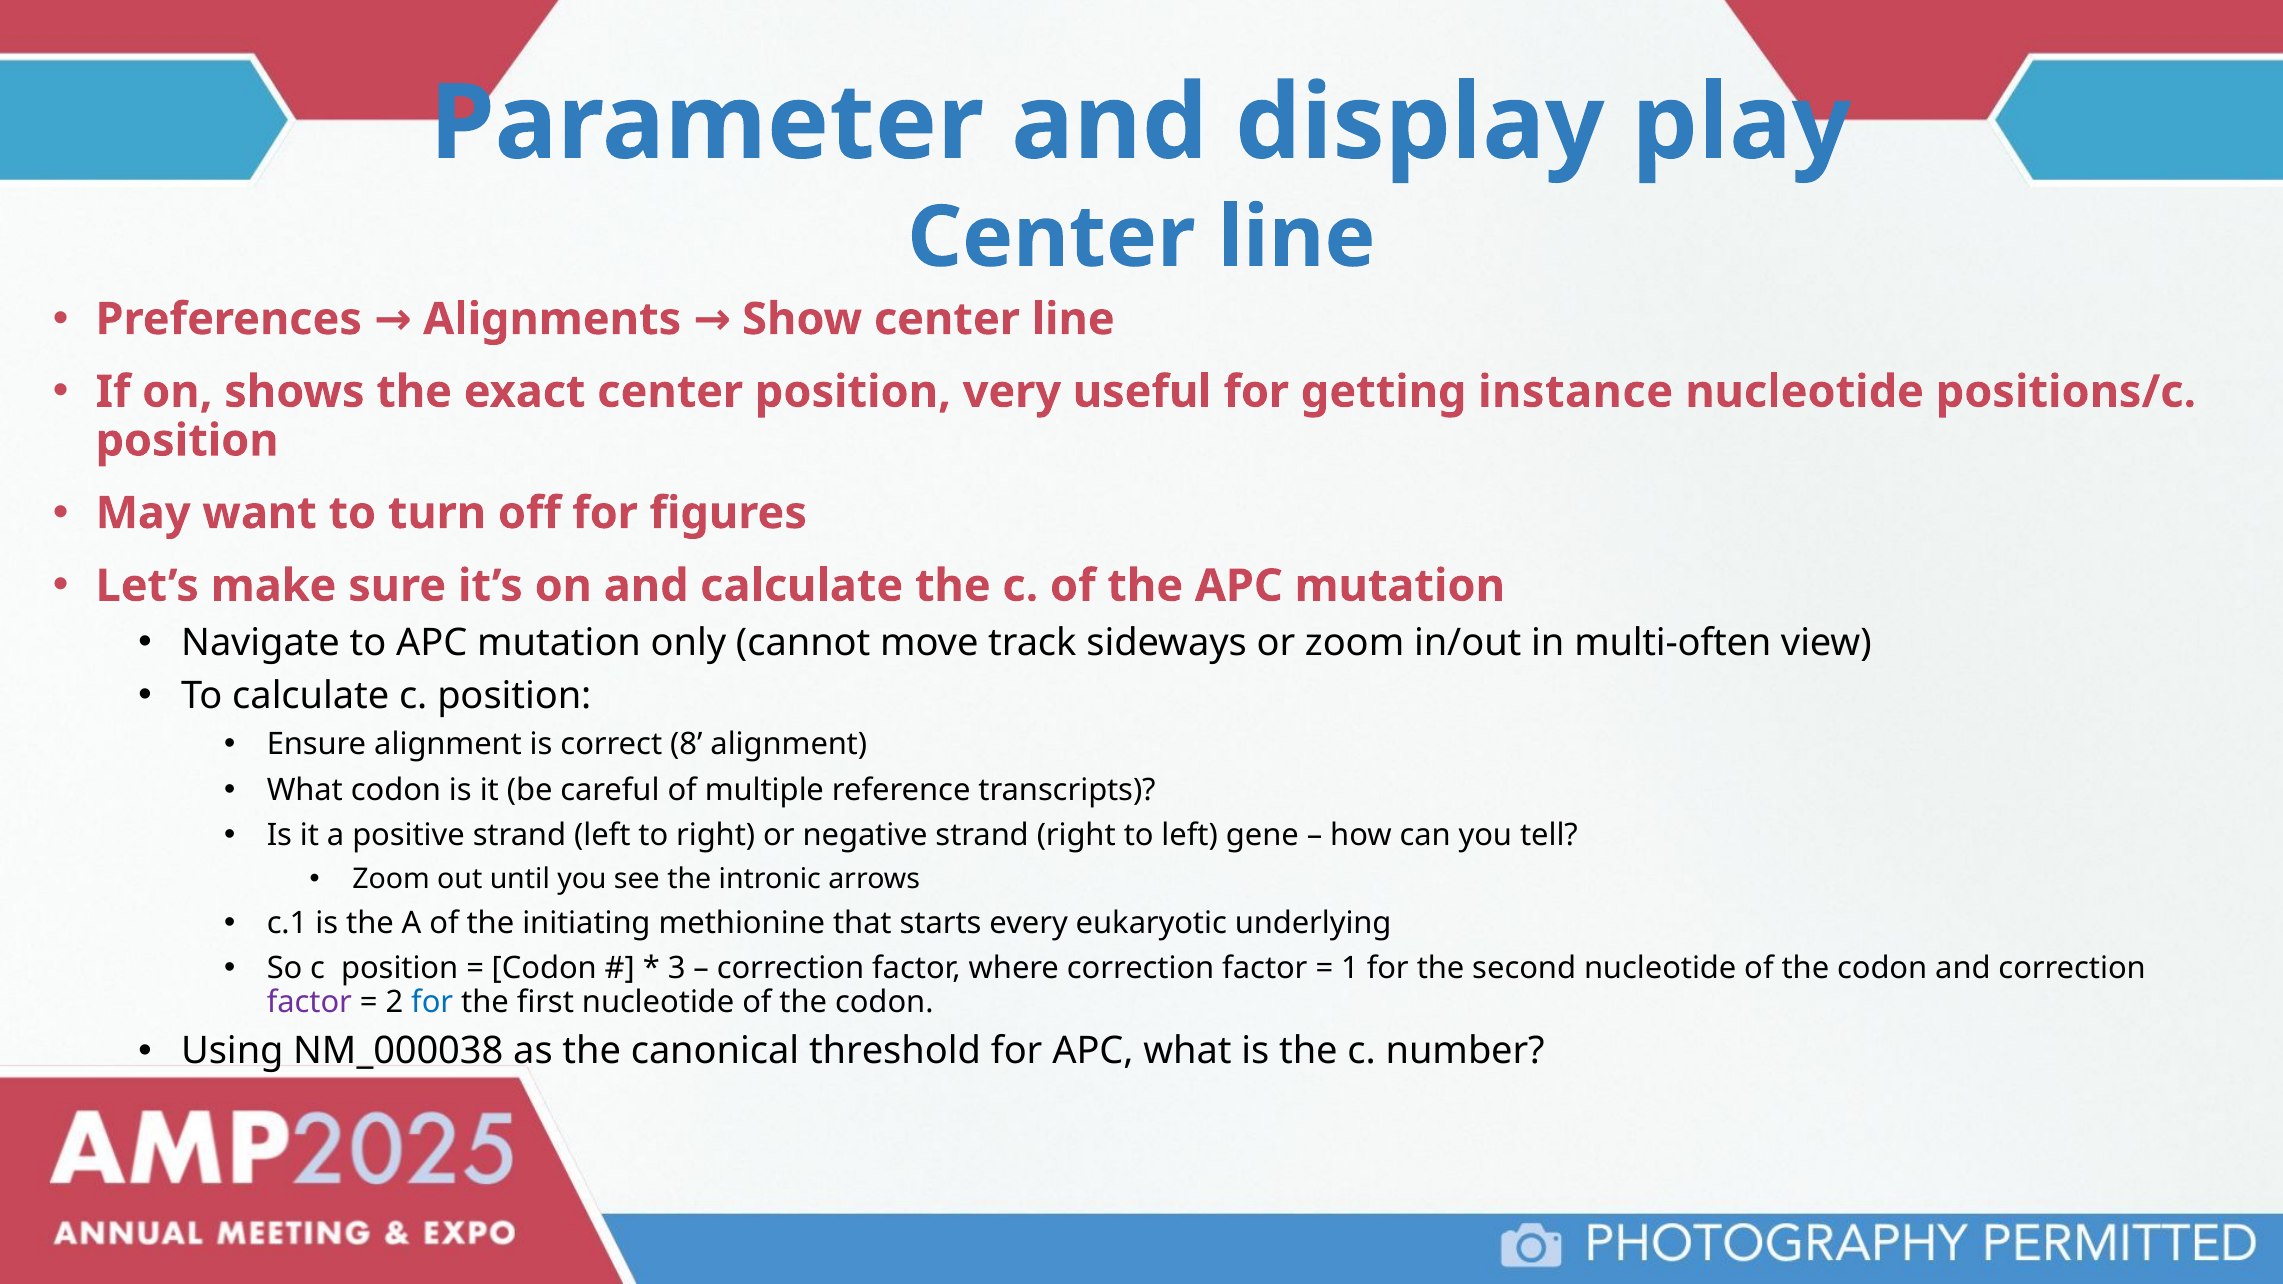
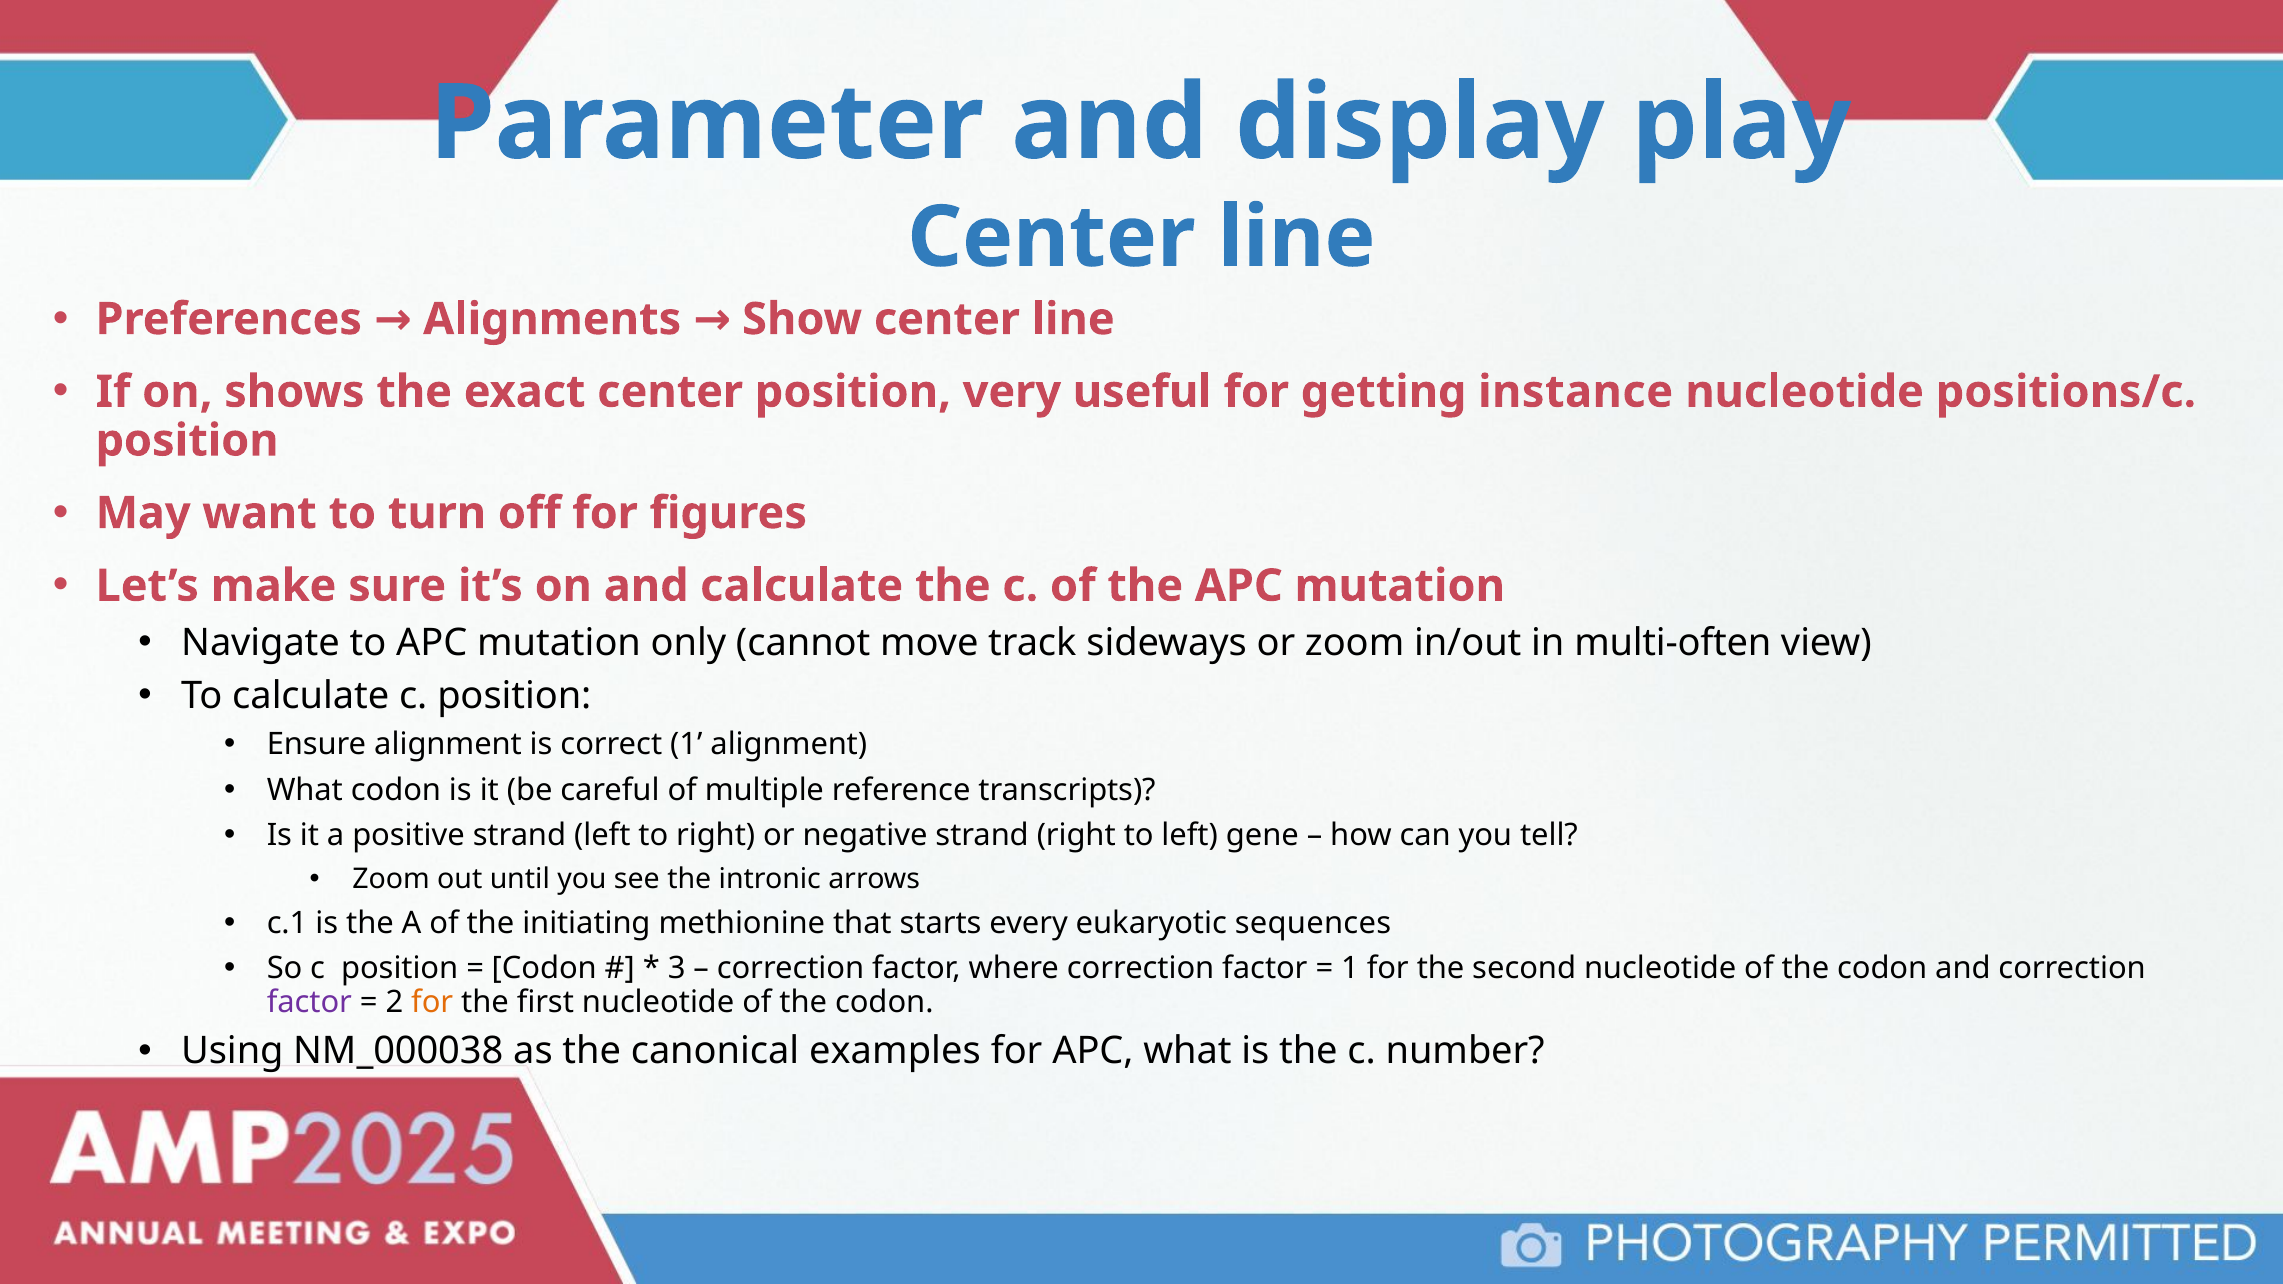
correct 8: 8 -> 1 (686, 745)
underlying: underlying -> sequences (1313, 923)
for colour: blue -> orange (432, 1002)
threshold: threshold -> examples (895, 1051)
